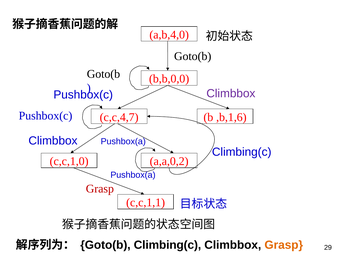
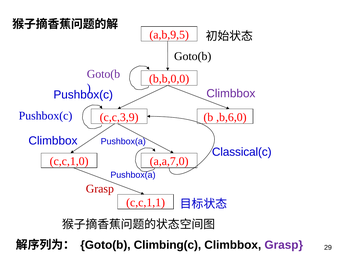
a,b,4,0: a,b,4,0 -> a,b,9,5 (169, 35)
Goto(b colour: black -> purple (103, 74)
c,c,4,7: c,c,4,7 -> c,c,3,9 (119, 117)
,b,1,6: ,b,1,6 -> ,b,6,0 (231, 117)
Climbing(c: Climbing(c -> Classical(c (242, 152)
a,a,0,2: a,a,0,2 -> a,a,7,0 (169, 161)
Grasp colour: orange -> purple (284, 245)
